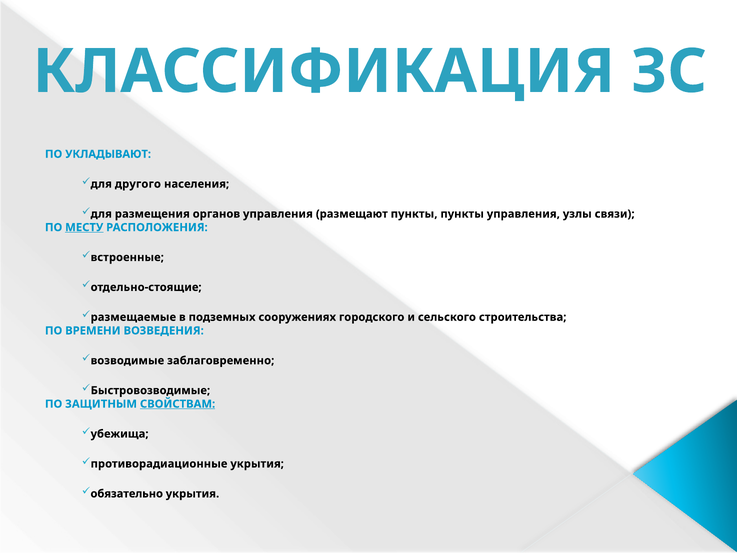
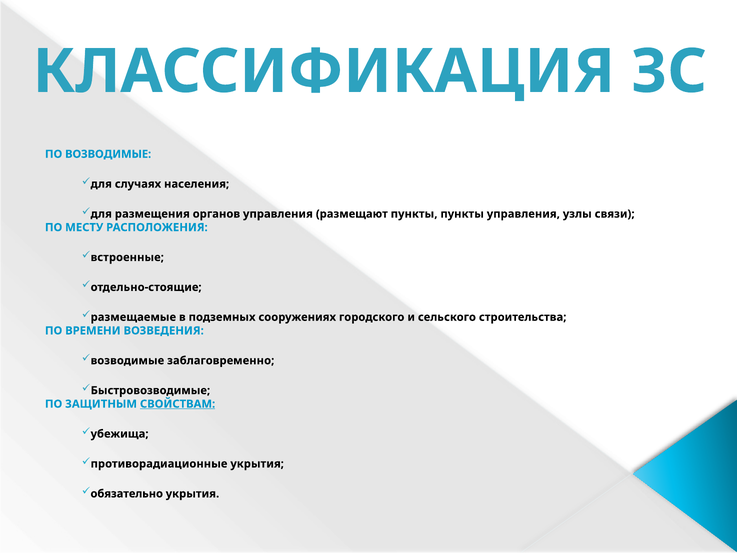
ПО УКЛАДЫВАЮТ: УКЛАДЫВАЮТ -> ВОЗВОДИМЫЕ (108, 154)
другого: другого -> случаях (138, 184)
МЕСТУ underline: present -> none (84, 227)
